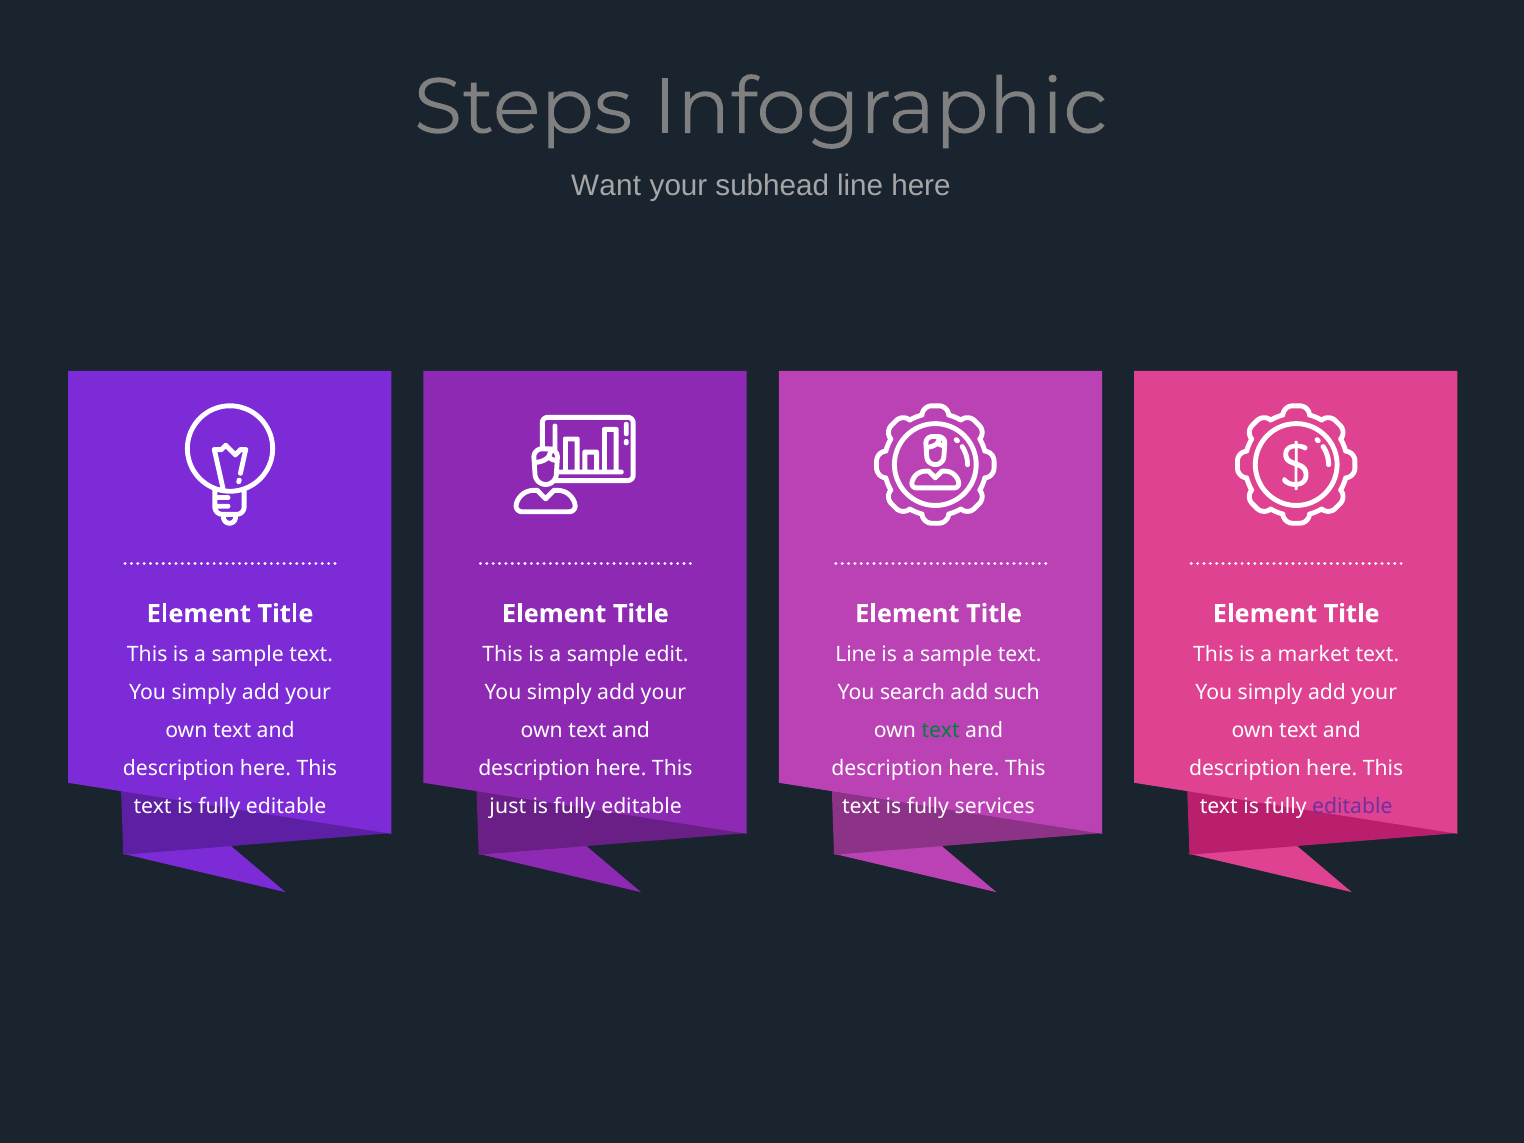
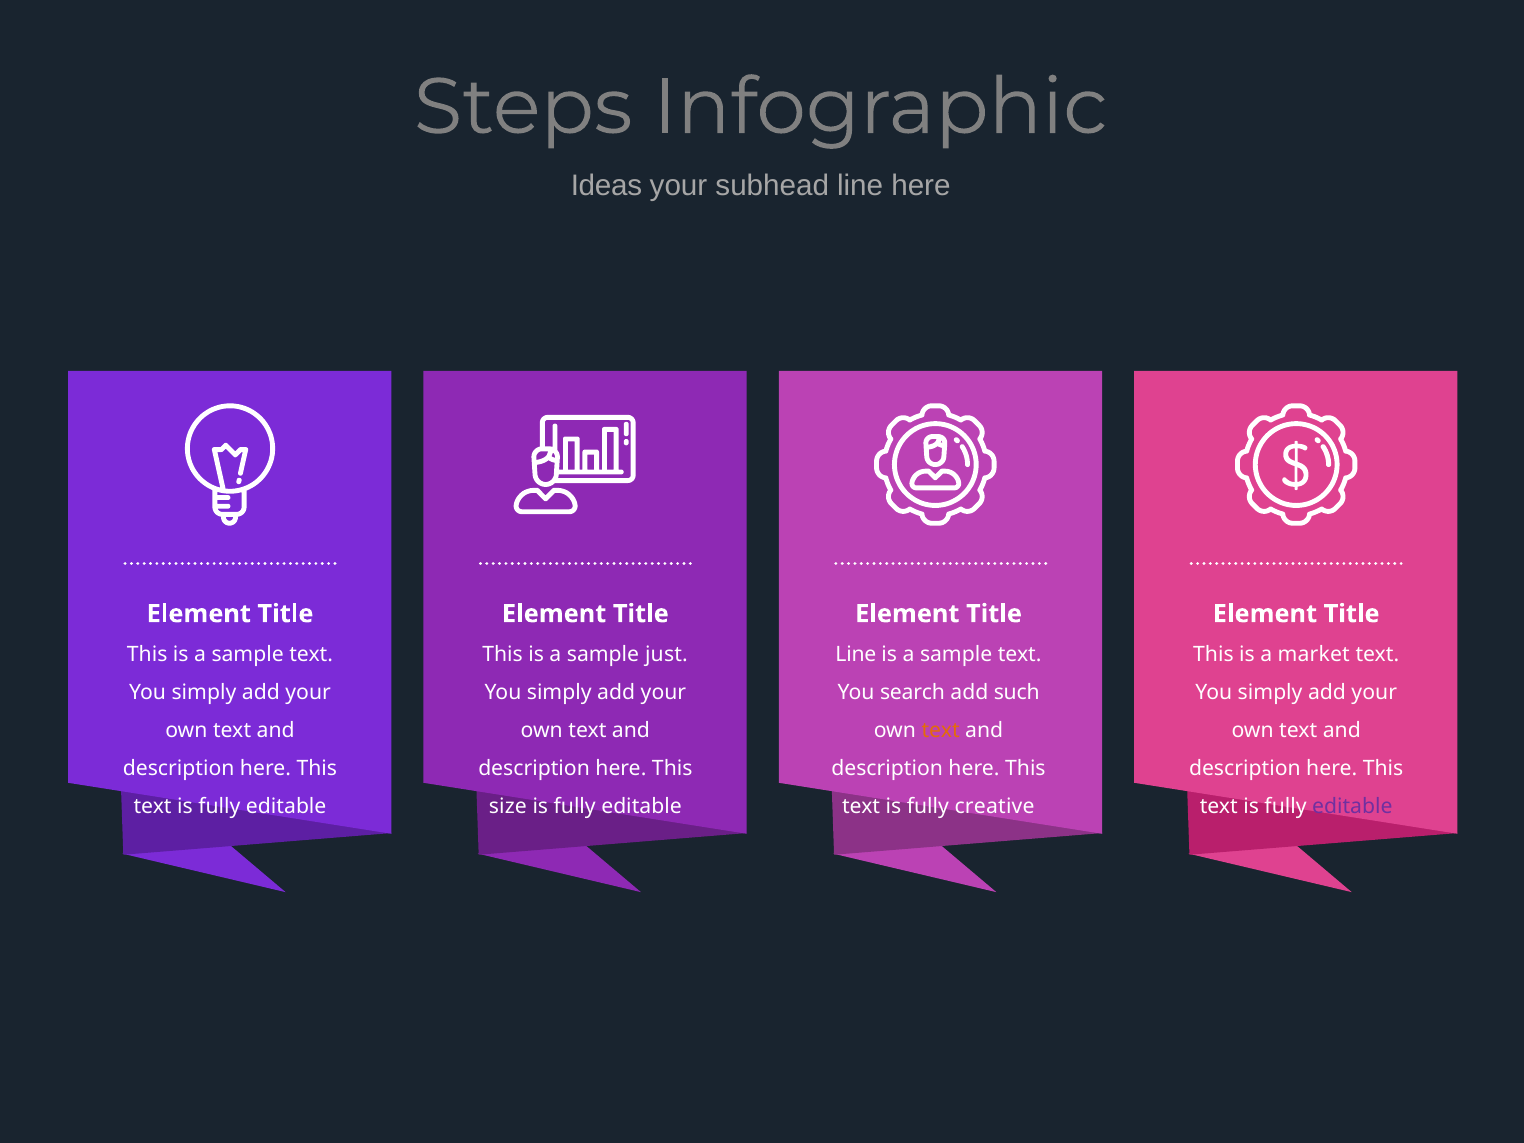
Want: Want -> Ideas (606, 186)
edit: edit -> just (666, 654)
text colour: green -> orange (941, 730)
just: just -> size (508, 807)
services: services -> creative (995, 807)
